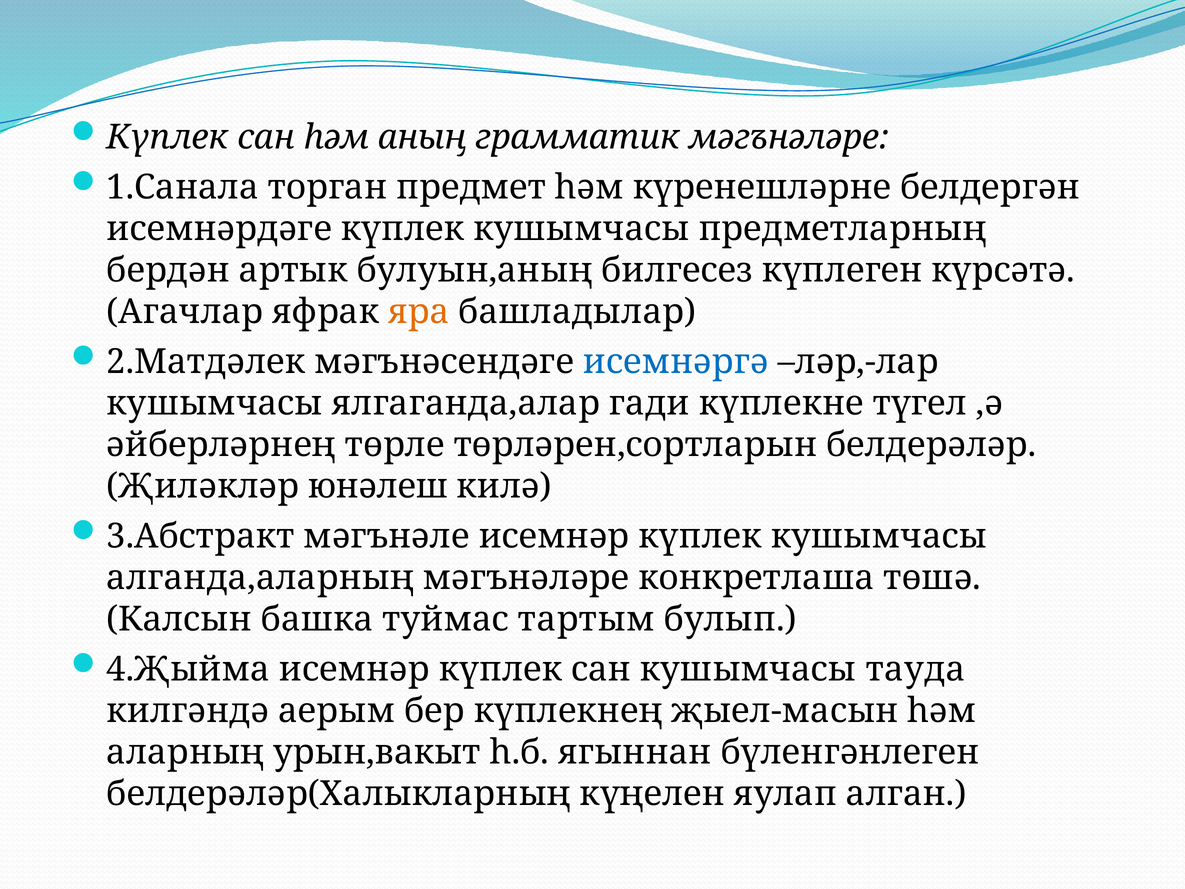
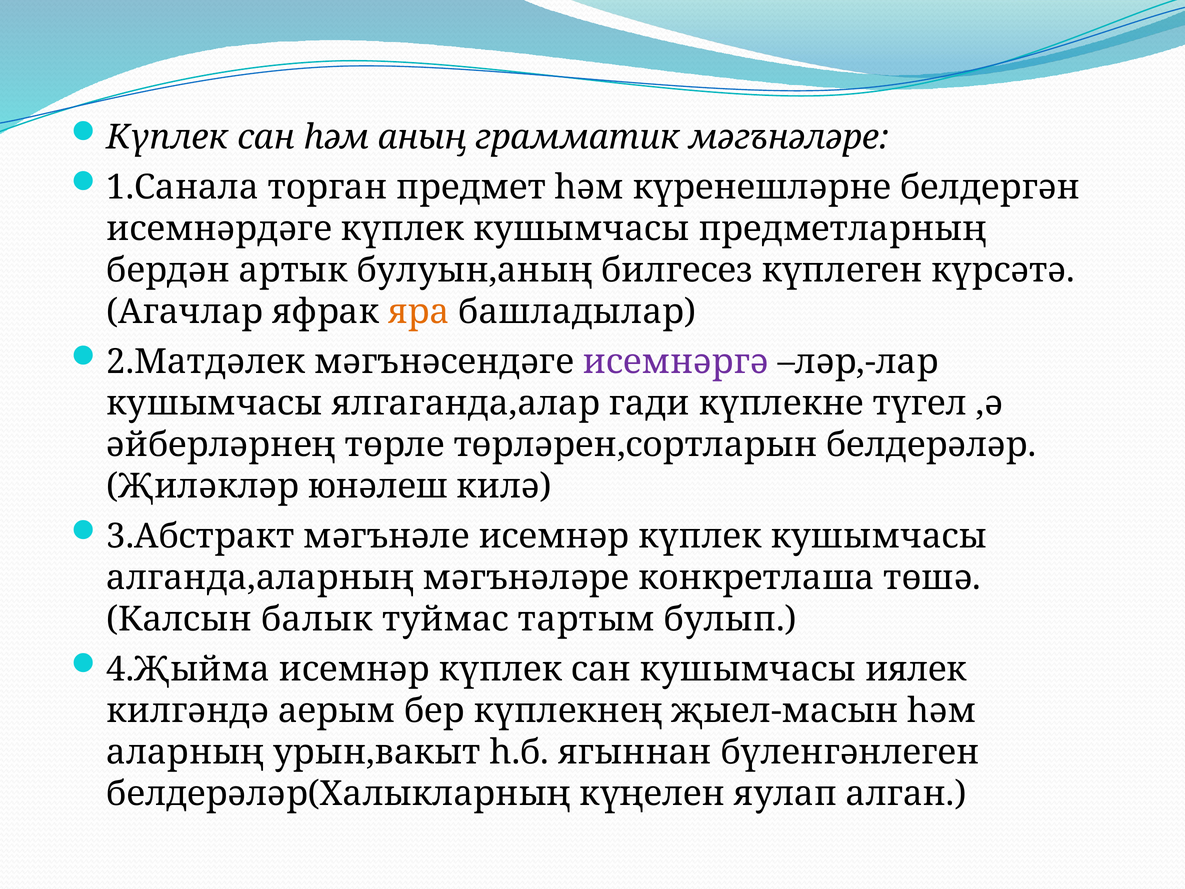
исемнәргә colour: blue -> purple (676, 362)
башка: башка -> балык (317, 619)
тауда: тауда -> иялек (916, 669)
